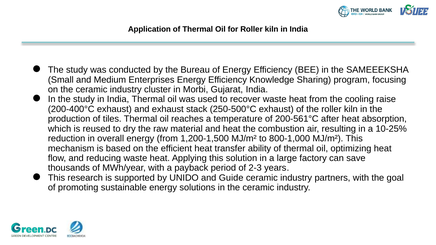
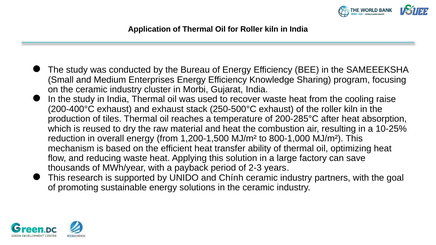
200-561°C: 200-561°C -> 200-285°C (297, 119)
Guide: Guide -> Chính (231, 178)
